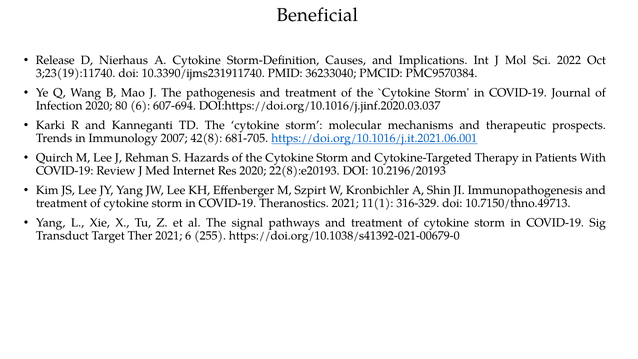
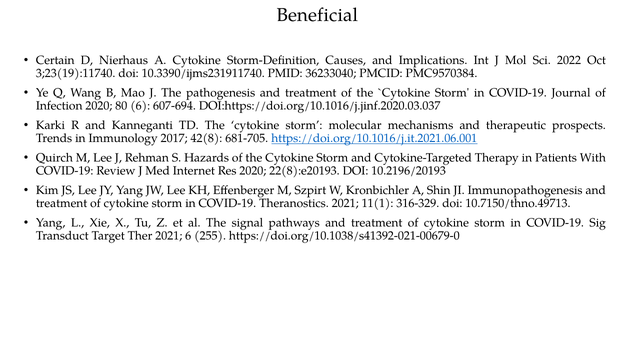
Release: Release -> Certain (55, 60)
2007: 2007 -> 2017 (174, 138)
